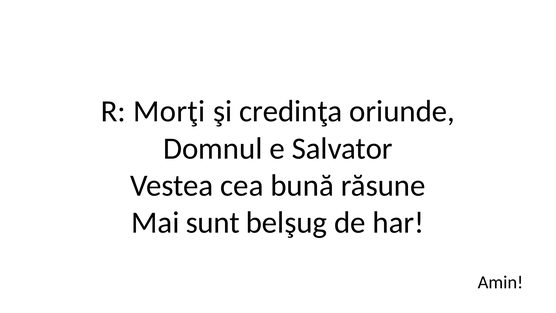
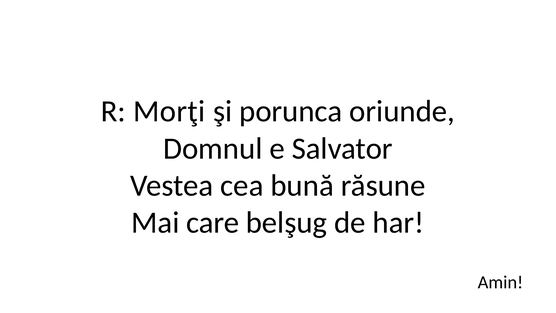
credinţa: credinţa -> porunca (291, 111)
sunt: sunt -> care (213, 222)
